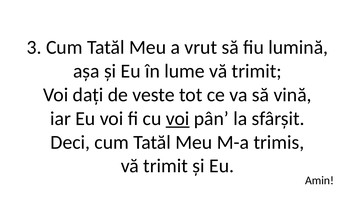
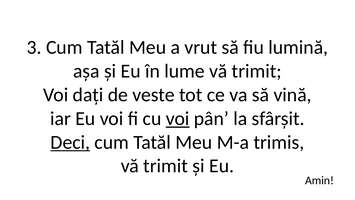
Deci underline: none -> present (70, 142)
